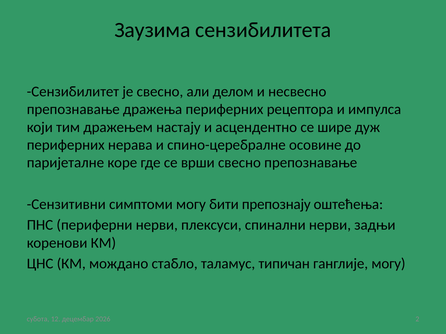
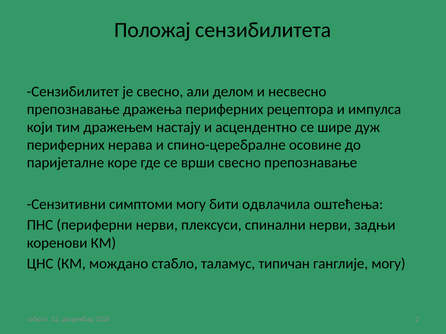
Заузима: Заузима -> Положај (153, 30)
препознају: препознају -> одвлачила (276, 205)
